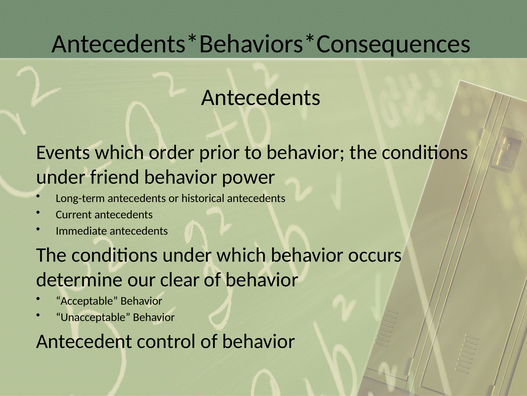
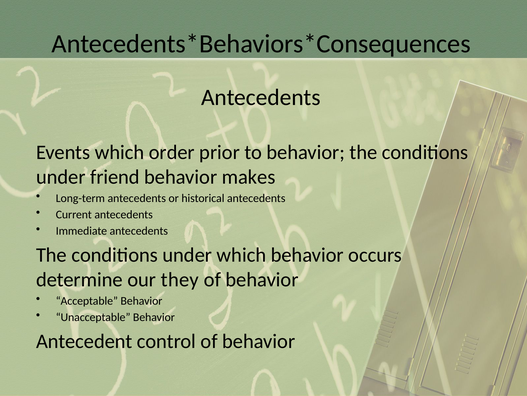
power: power -> makes (249, 177)
clear: clear -> they (180, 279)
